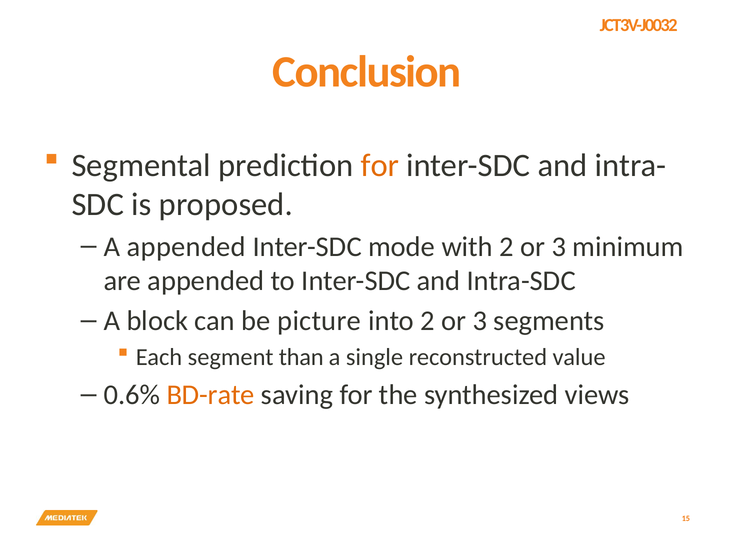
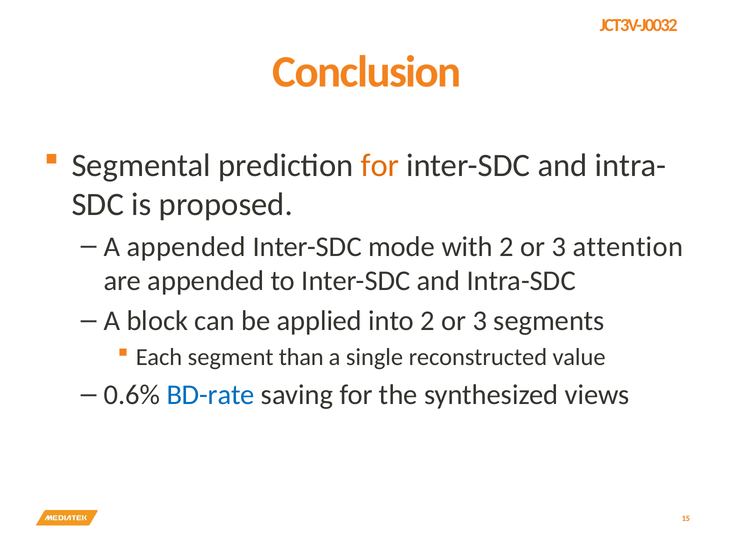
minimum: minimum -> attention (628, 247)
picture: picture -> applied (319, 321)
BD-rate colour: orange -> blue (211, 395)
